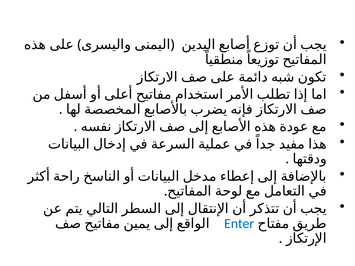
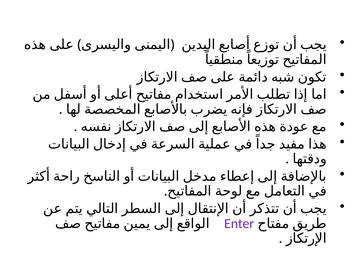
Enter colour: blue -> purple (239, 224)
